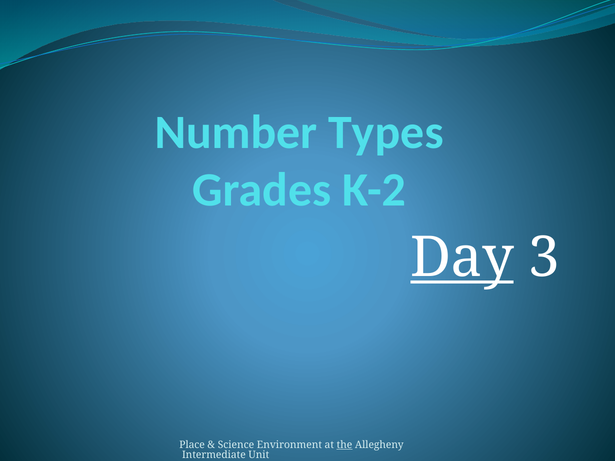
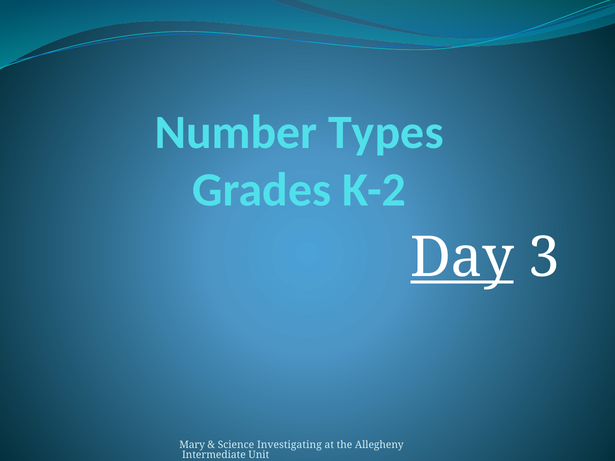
Place: Place -> Mary (192, 445)
Environment: Environment -> Investigating (289, 445)
the underline: present -> none (345, 445)
